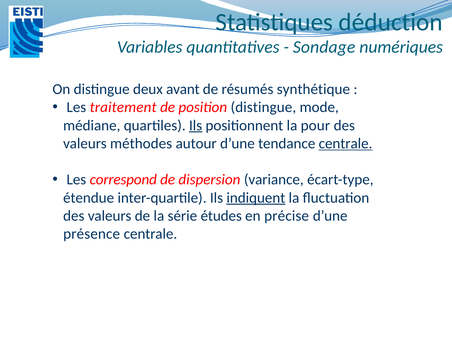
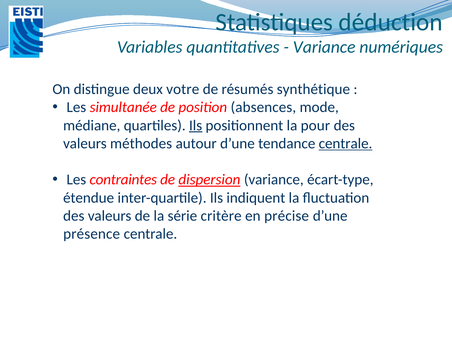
Sondage: Sondage -> Variance (324, 47)
avant: avant -> votre (183, 89)
traitement: traitement -> simultanée (123, 107)
position distingue: distingue -> absences (263, 107)
correspond: correspond -> contraintes (123, 180)
dispersion underline: none -> present (209, 180)
indiquent underline: present -> none (256, 198)
études: études -> critère (221, 216)
